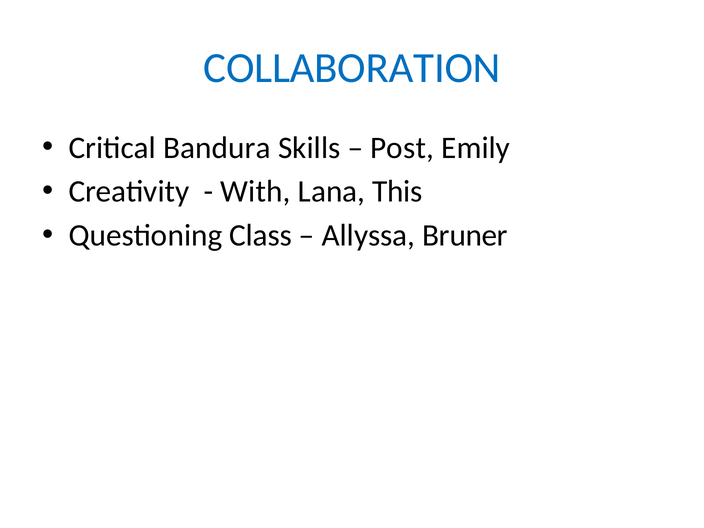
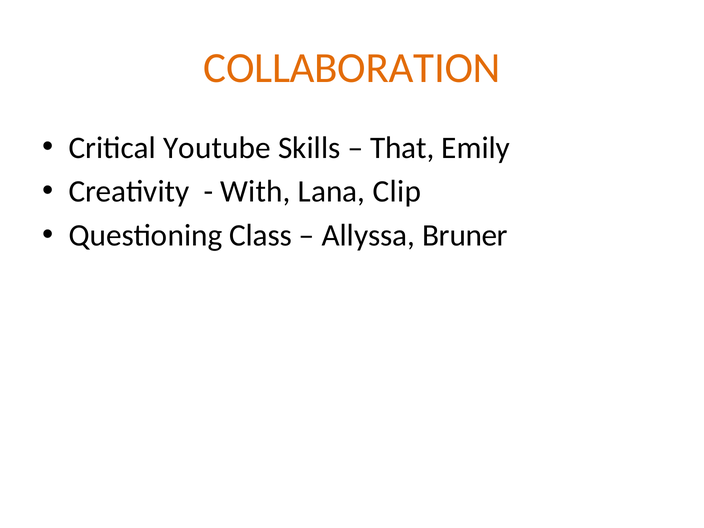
COLLABORATION colour: blue -> orange (352, 68)
Bandura: Bandura -> Youtube (217, 148)
Post: Post -> That (402, 148)
This: This -> Clip (397, 192)
